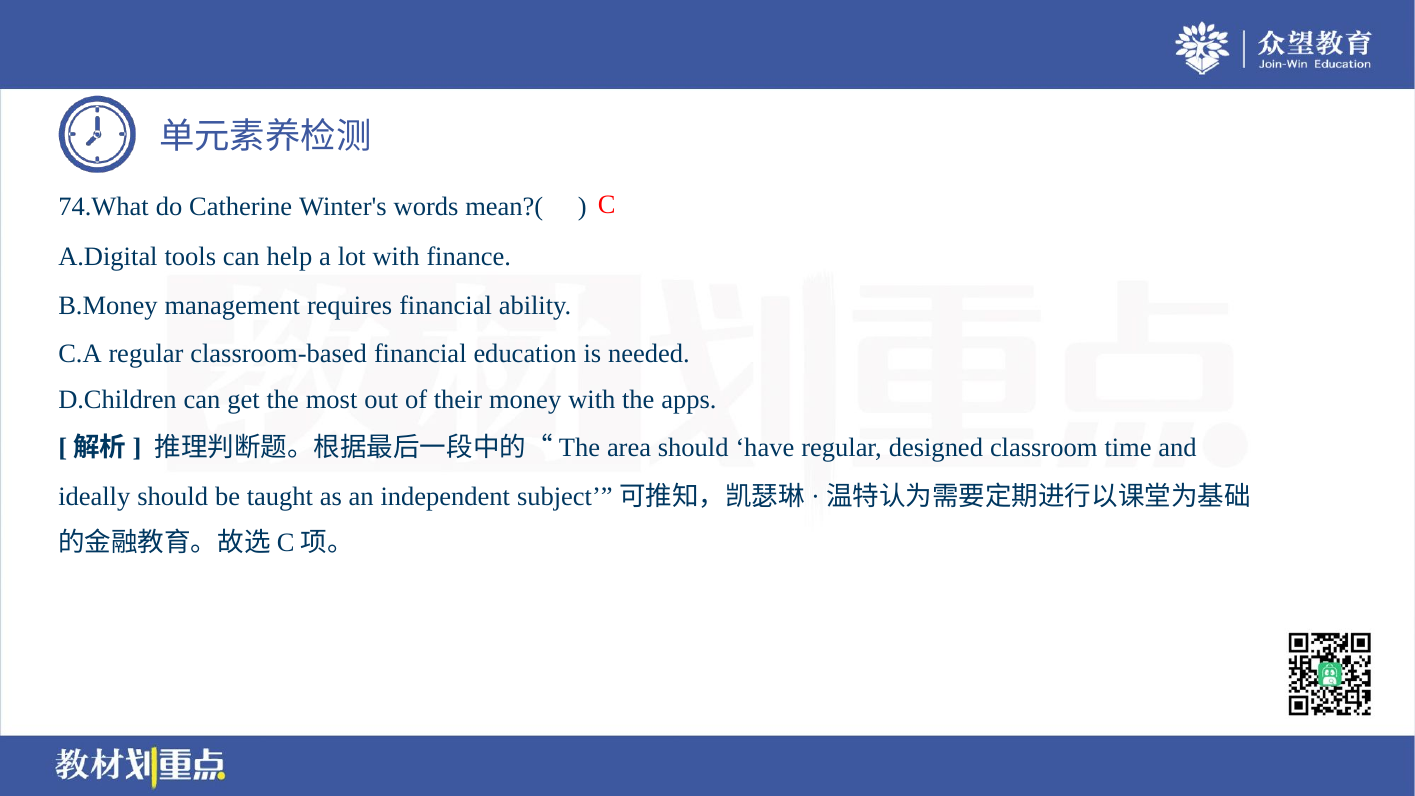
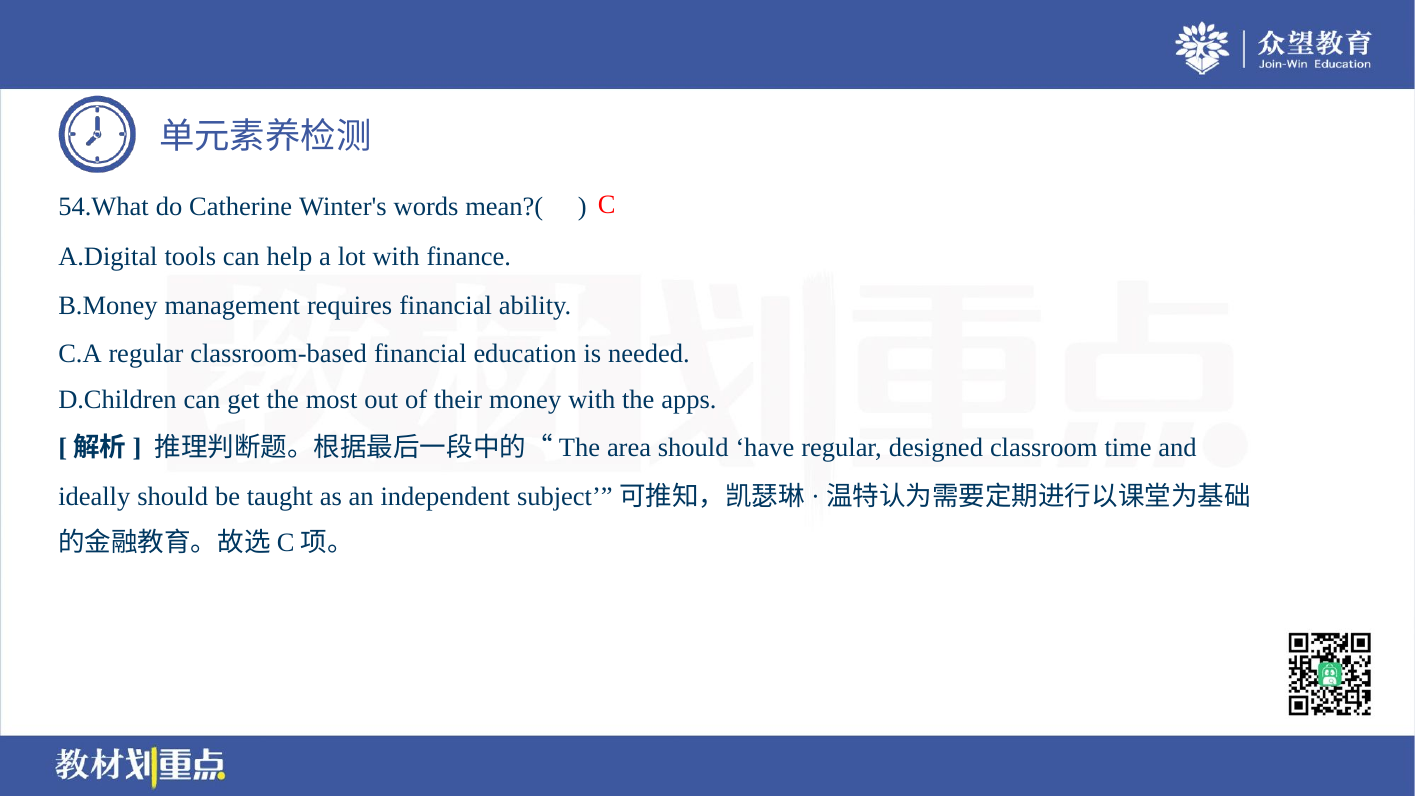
74.What: 74.What -> 54.What (104, 207)
